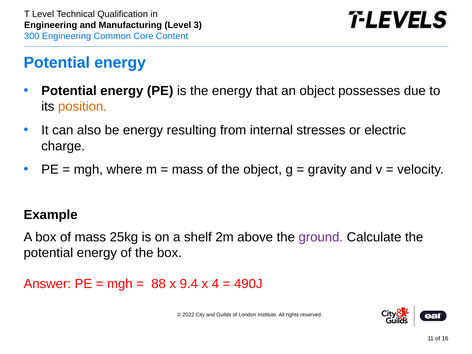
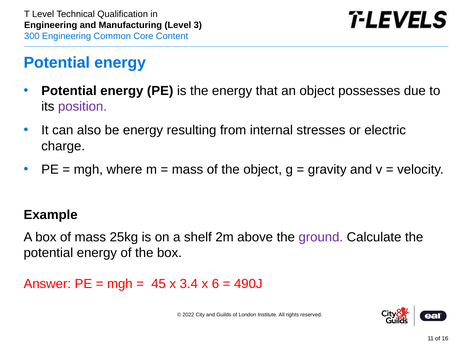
position colour: orange -> purple (82, 107)
88: 88 -> 45 (159, 284)
9.4: 9.4 -> 3.4 (189, 284)
4: 4 -> 6 (215, 284)
